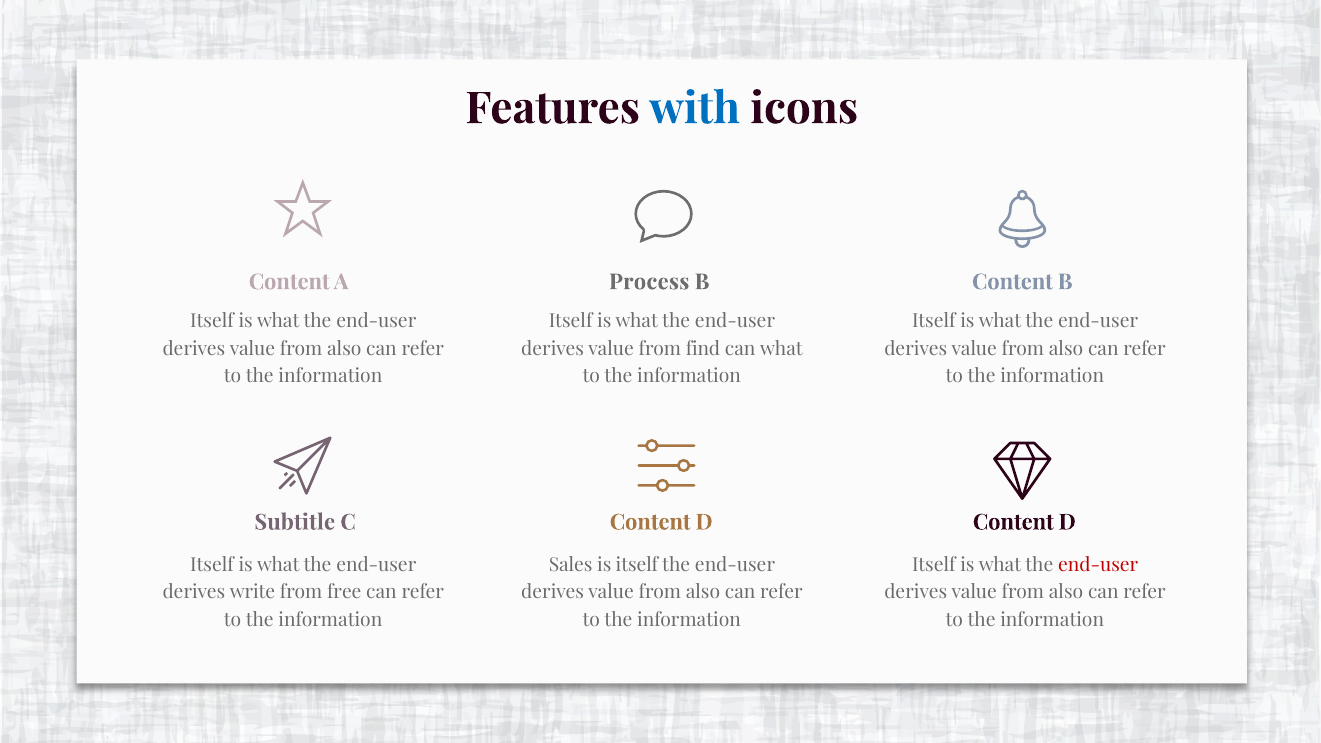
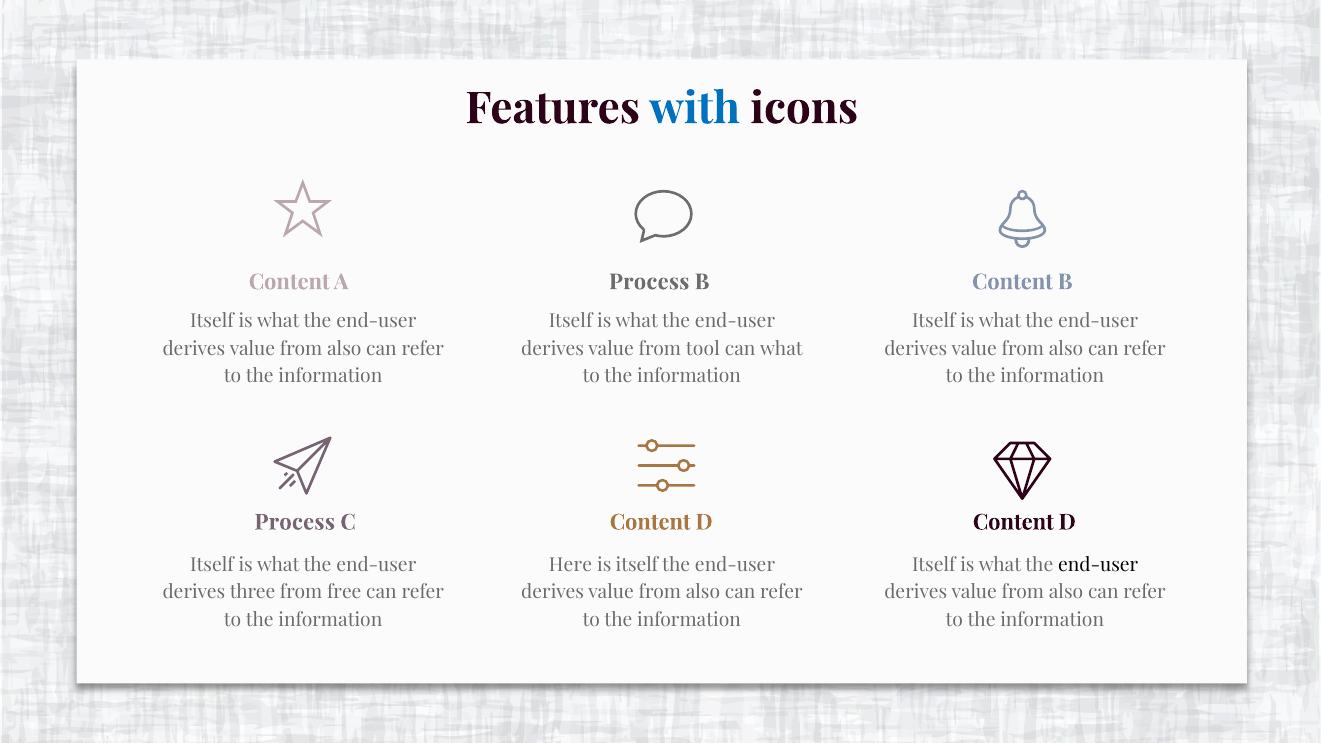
find: find -> tool (703, 349)
Subtitle: Subtitle -> Process (295, 522)
Sales: Sales -> Here (571, 565)
end-user colour: red -> black (1098, 565)
write: write -> three (253, 592)
